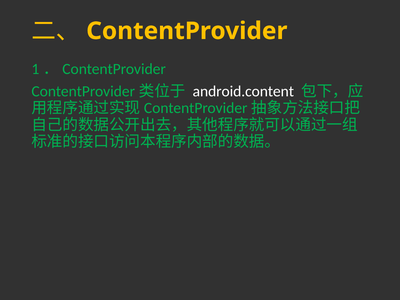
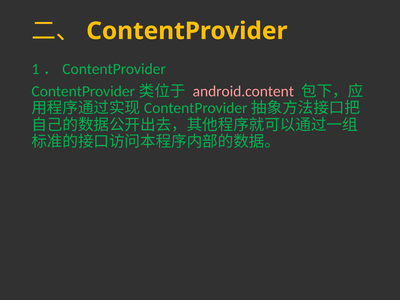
android.content colour: white -> pink (243, 91)
